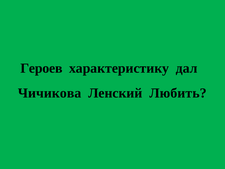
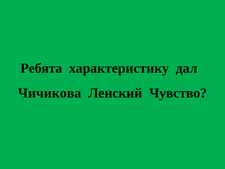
Героев: Героев -> Ребята (41, 68)
Любить: Любить -> Чувство (178, 93)
